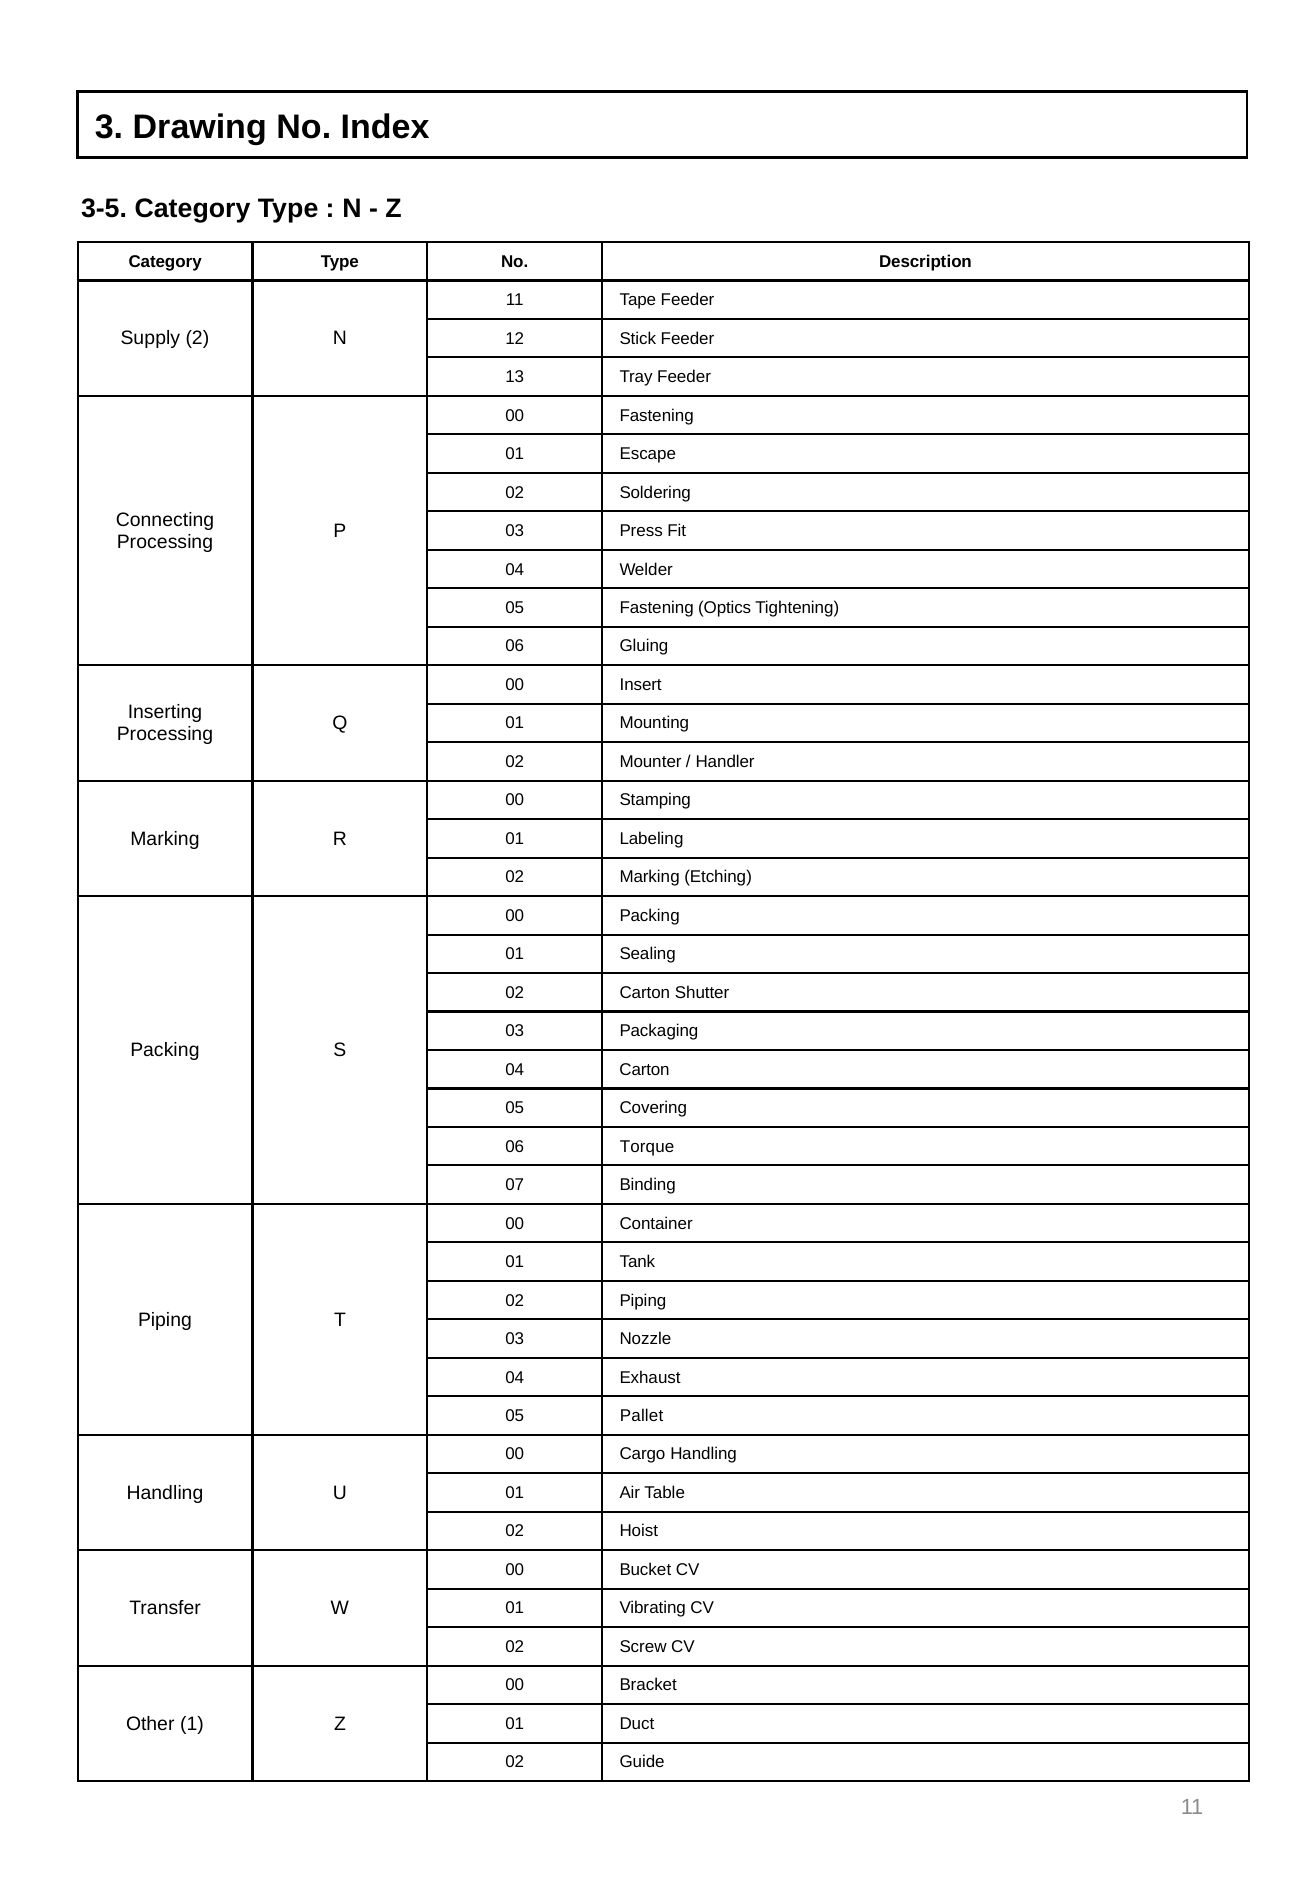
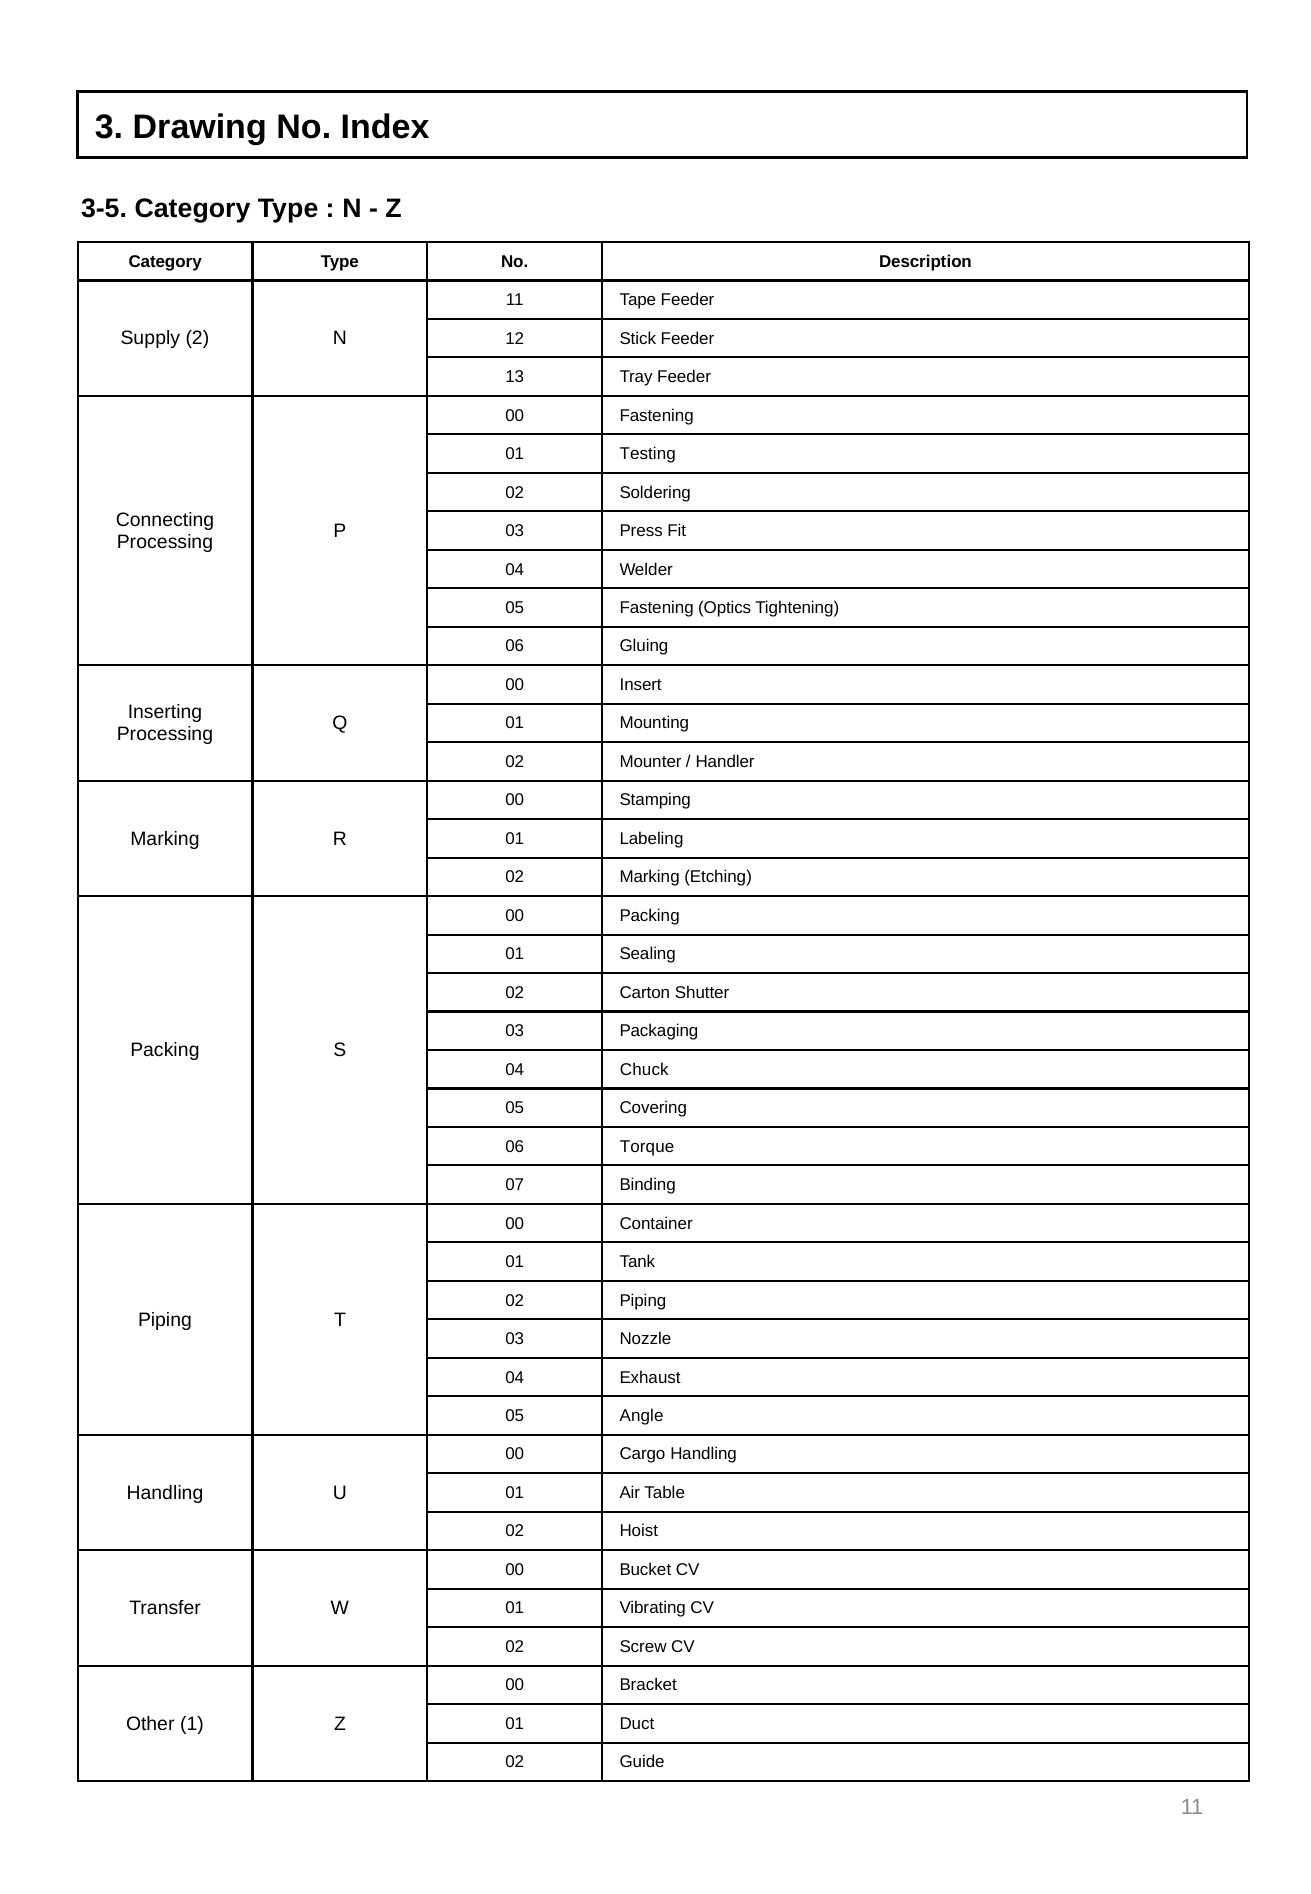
Escape: Escape -> Testing (648, 454)
04 Carton: Carton -> Chuck (644, 1069)
Pallet: Pallet -> Angle (642, 1416)
